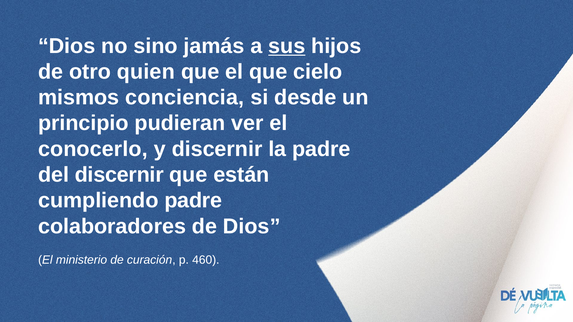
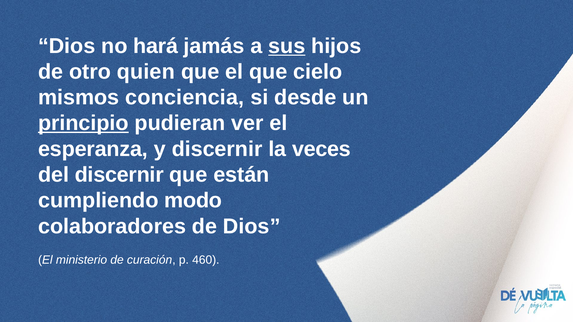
sino: sino -> hará (156, 46)
principio underline: none -> present (83, 123)
conocerlo: conocerlo -> esperanza (93, 149)
la padre: padre -> veces (321, 149)
cumpliendo padre: padre -> modo (193, 201)
